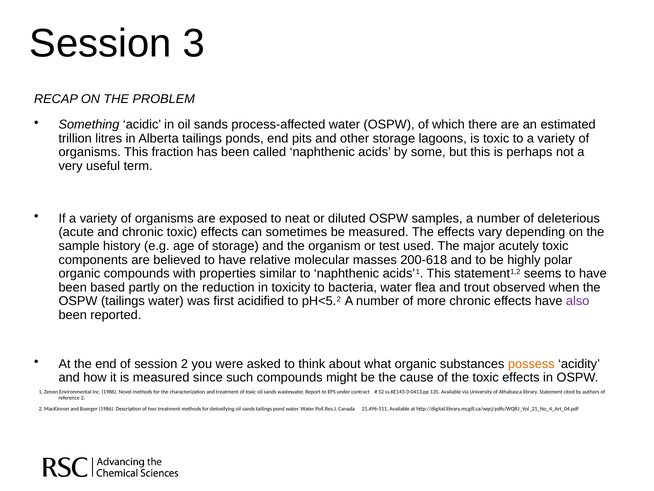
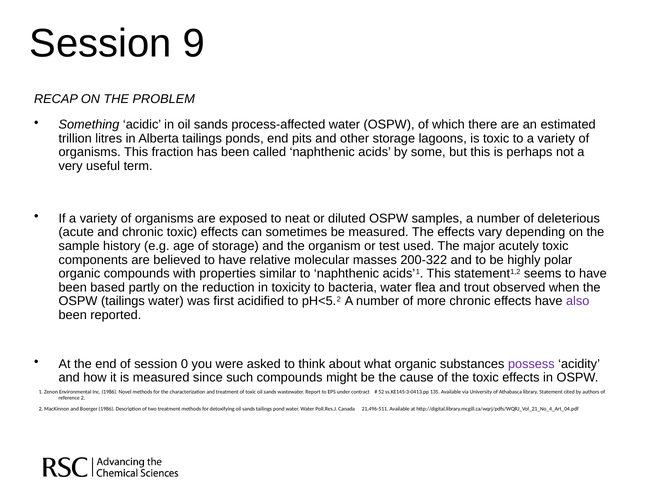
3: 3 -> 9 (194, 44)
200-618: 200-618 -> 200-322 (424, 260)
session 2: 2 -> 0 (185, 364)
possess colour: orange -> purple (531, 364)
